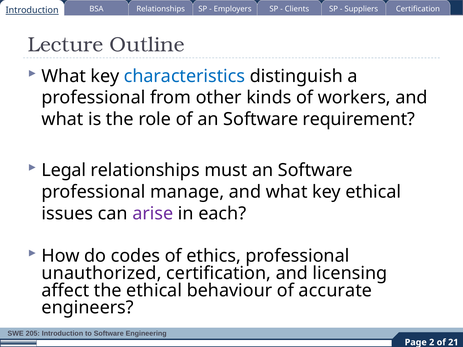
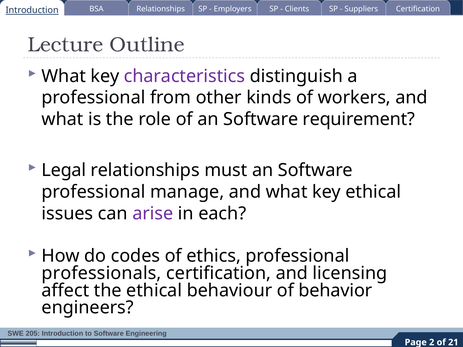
characteristics colour: blue -> purple (184, 76)
unauthorized: unauthorized -> professionals (102, 273)
accurate: accurate -> behavior (335, 291)
